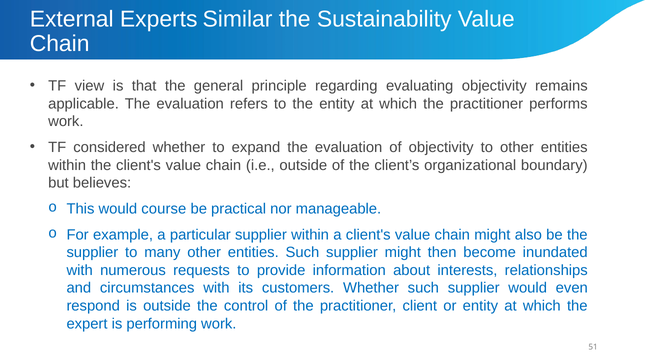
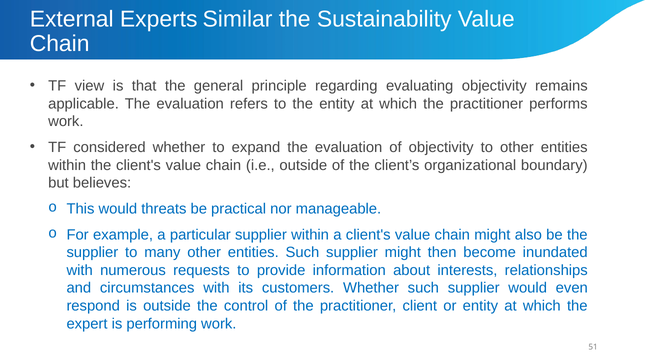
course: course -> threats (164, 209)
